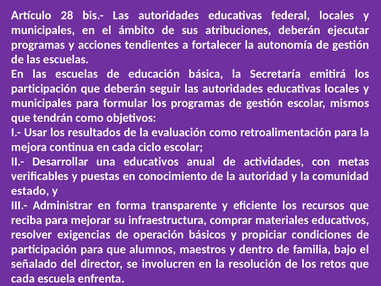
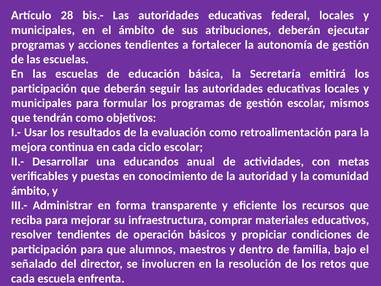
una educativos: educativos -> educandos (151, 161)
estado: estado -> ámbito (30, 191)
resolver exigencias: exigencias -> tendientes (84, 234)
